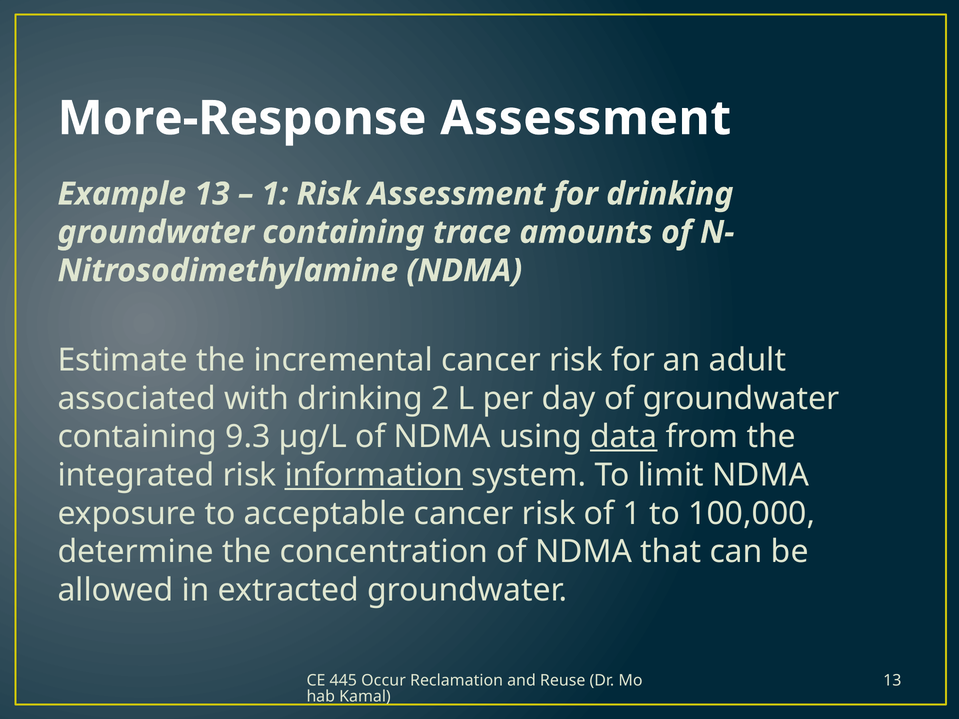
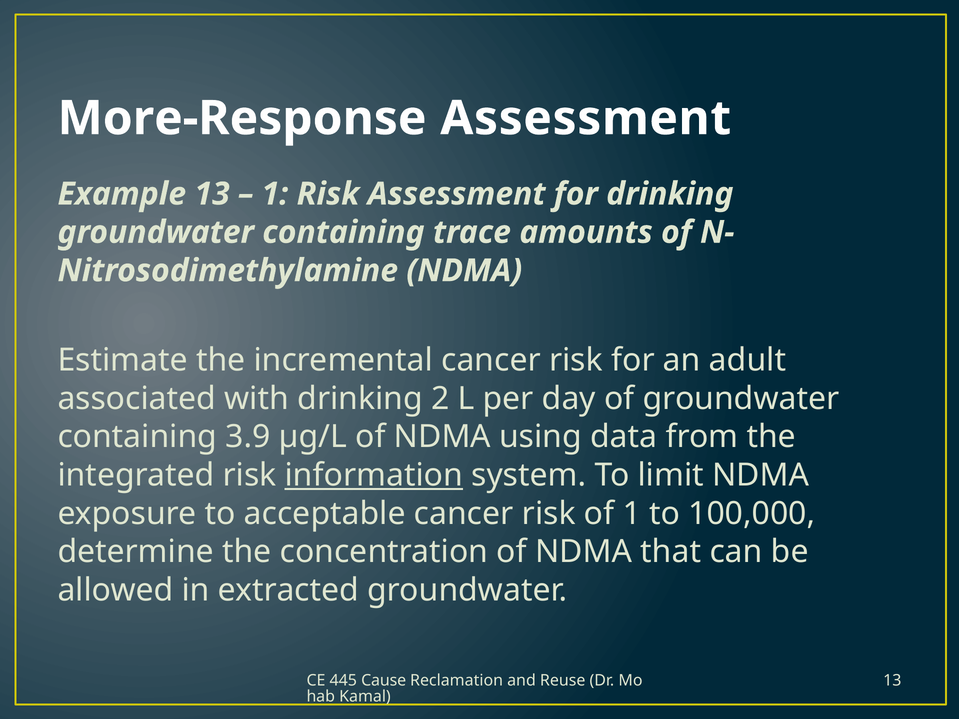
9.3: 9.3 -> 3.9 (248, 437)
data underline: present -> none (624, 437)
Occur: Occur -> Cause (384, 681)
